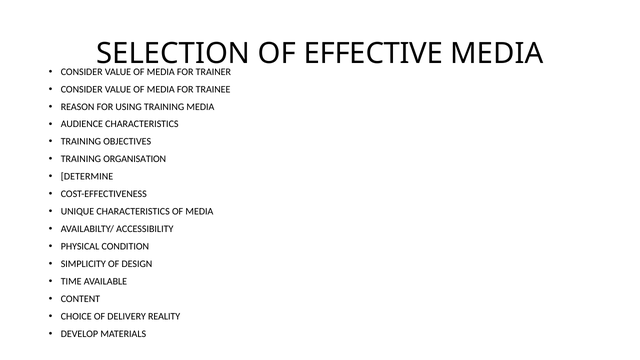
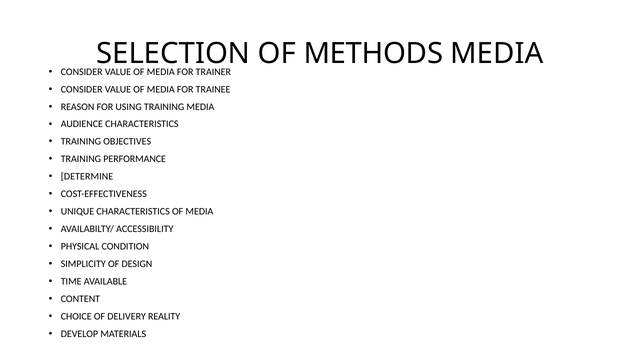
EFFECTIVE: EFFECTIVE -> METHODS (373, 54)
ORGANISATION: ORGANISATION -> PERFORMANCE (135, 159)
